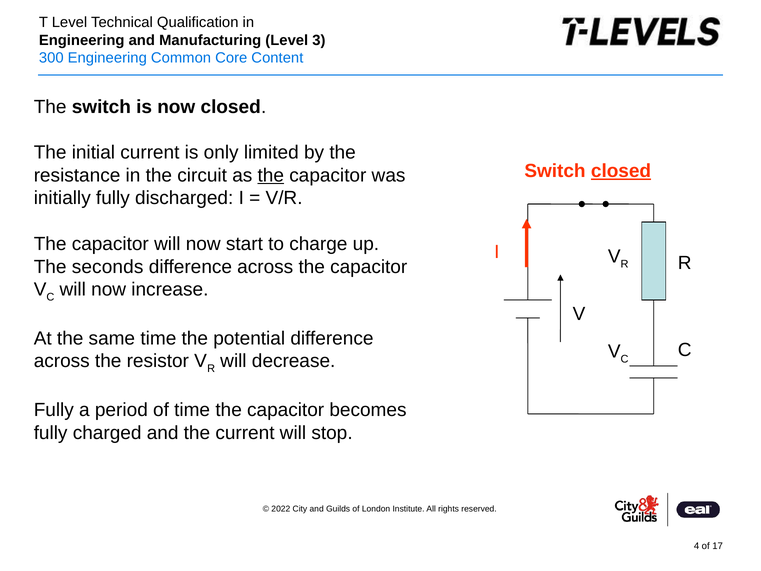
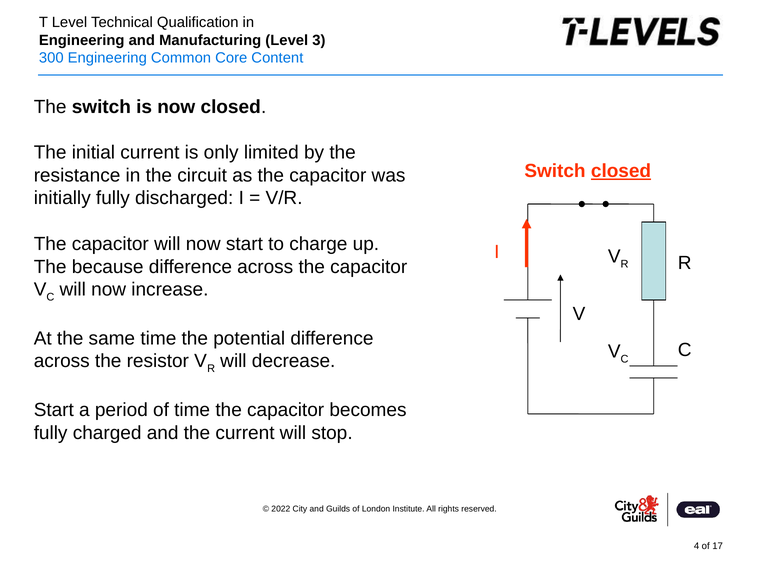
the underline: present -> none (271, 175)
seconds: seconds -> because (108, 267)
Fully: Fully -> Start (54, 410)
